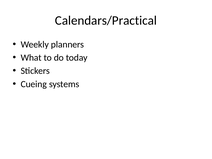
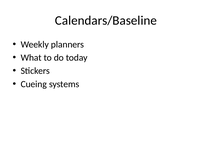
Calendars/Practical: Calendars/Practical -> Calendars/Baseline (106, 21)
